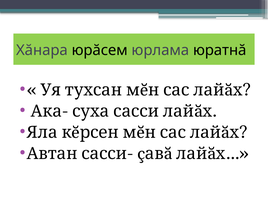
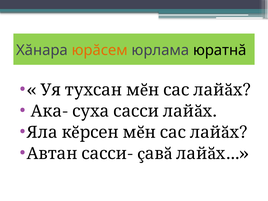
юрăсем colour: black -> orange (100, 50)
